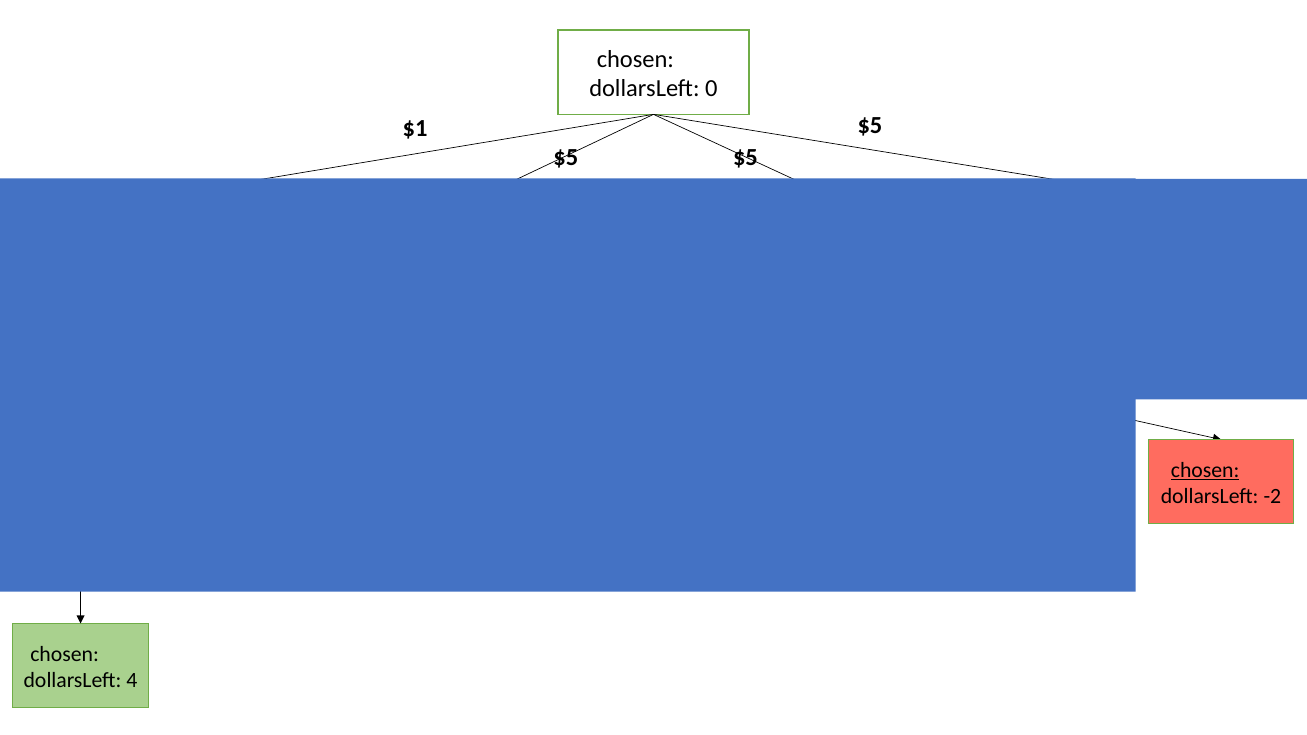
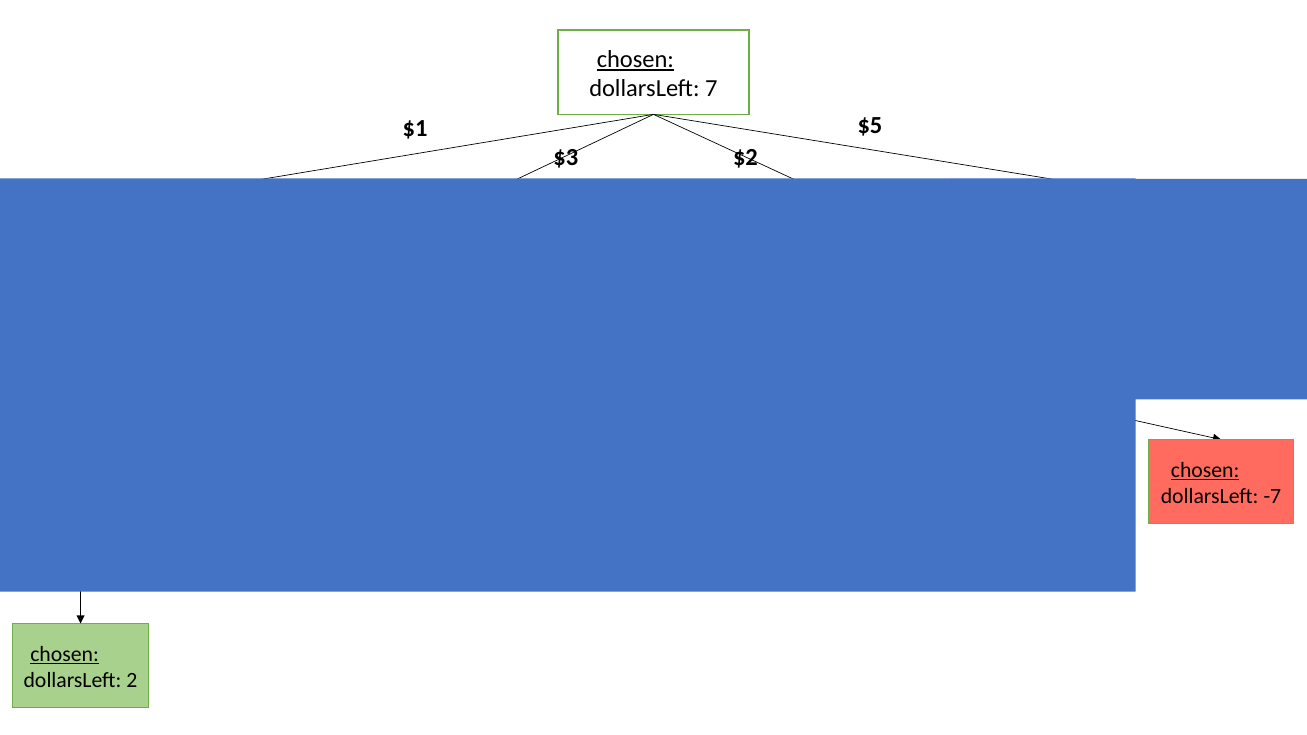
chosen underline: none -> present (635, 59)
0: 0 -> 7 (711, 89)
$5: $5 -> $3 (566, 158)
$5: $5 -> $2 (745, 158)
-2: -2 -> -7 (1272, 496)
chosen underline: none -> present (65, 654)
4: 4 -> 2 (132, 680)
